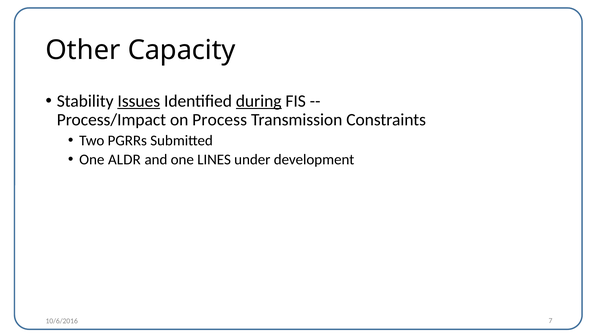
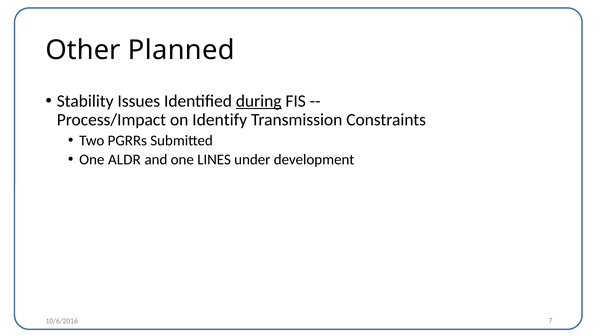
Capacity: Capacity -> Planned (181, 50)
Issues underline: present -> none (139, 101)
Process: Process -> Identify (220, 120)
